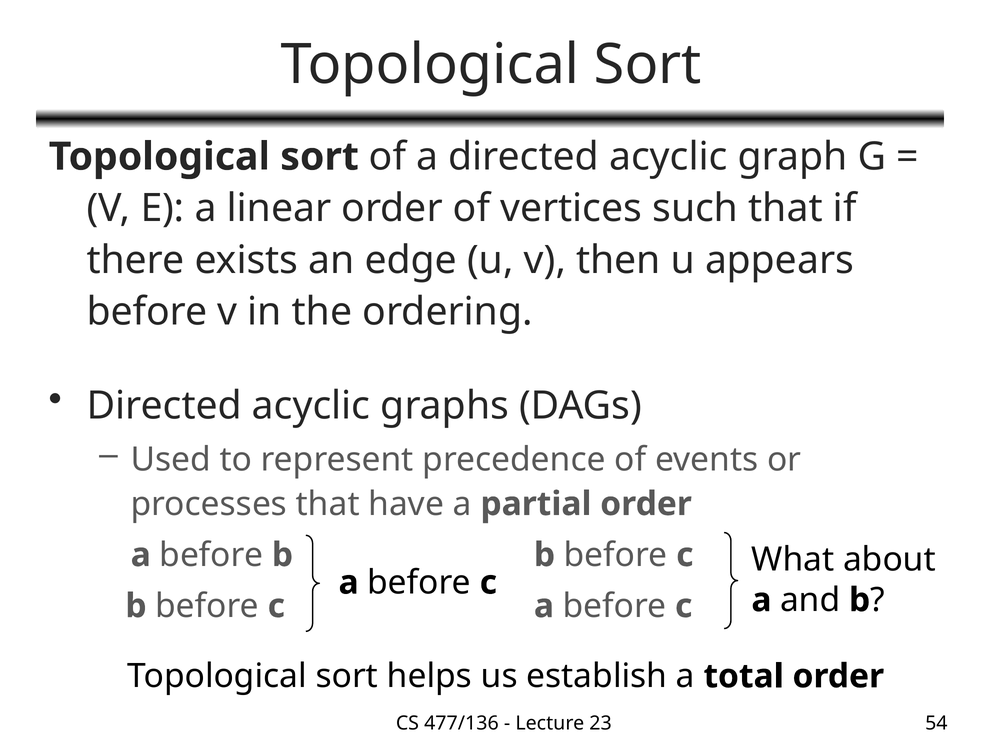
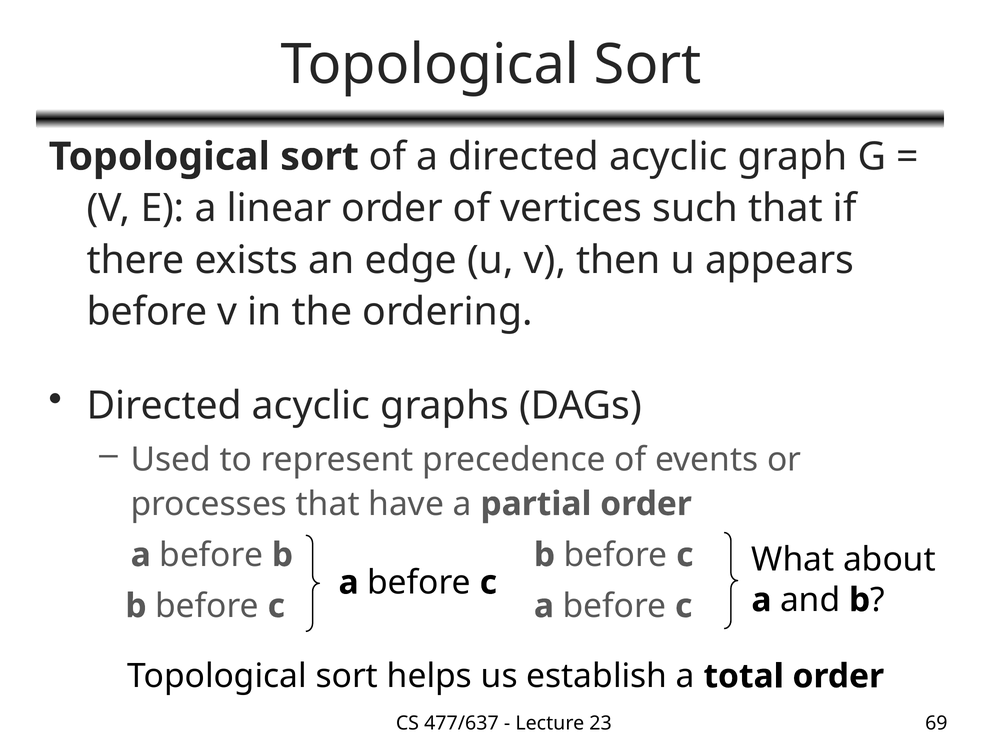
477/136: 477/136 -> 477/637 (461, 723)
54: 54 -> 69 (936, 723)
